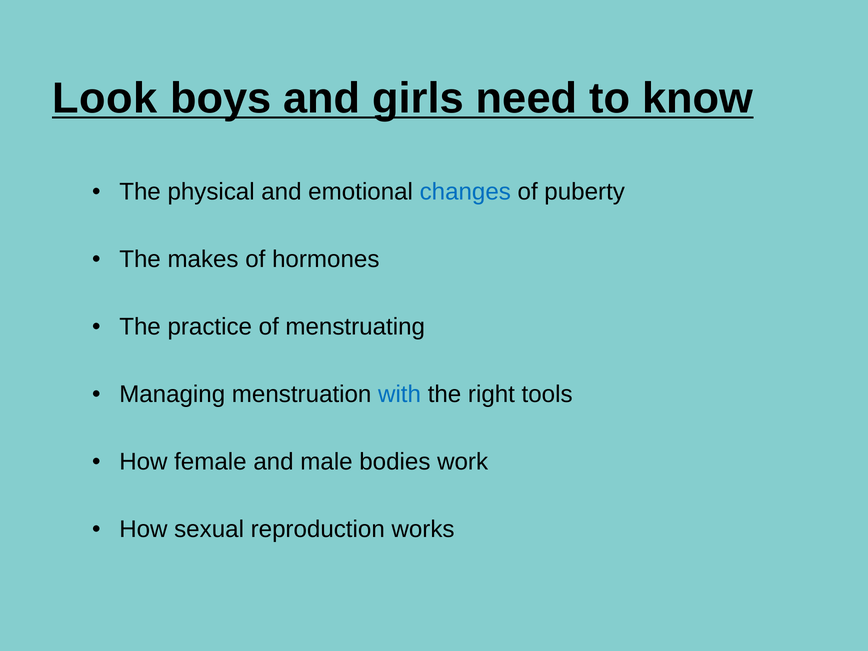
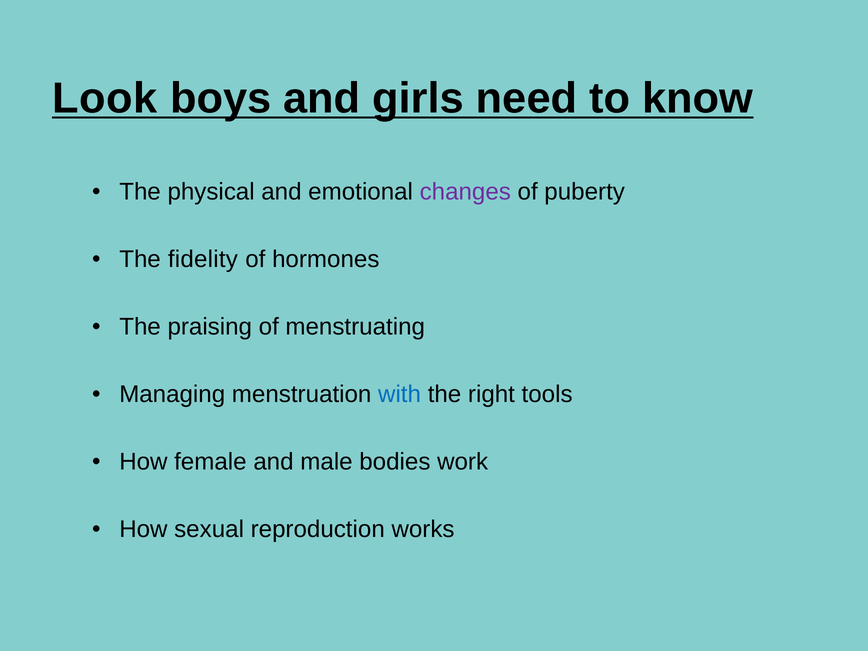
changes colour: blue -> purple (465, 192)
makes: makes -> fidelity (203, 259)
practice: practice -> praising (210, 327)
